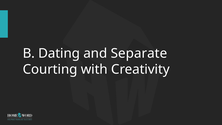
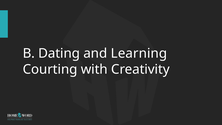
Separate: Separate -> Learning (139, 53)
